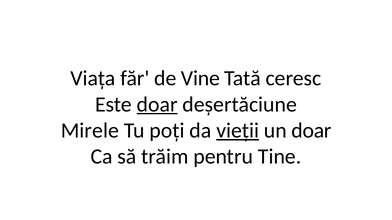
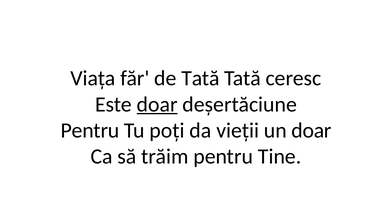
de Vine: Vine -> Tată (200, 78)
Mirele: Mirele -> Pentru (90, 131)
vieții underline: present -> none (238, 131)
